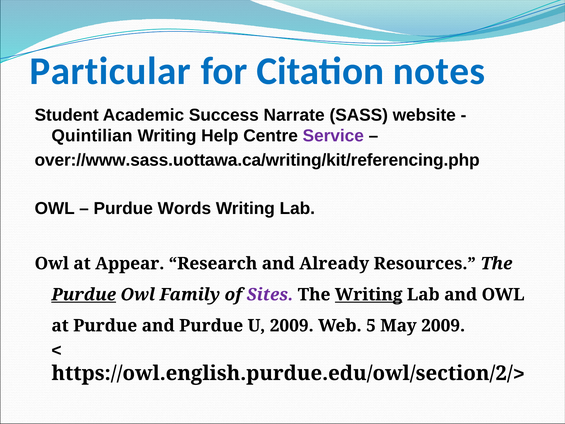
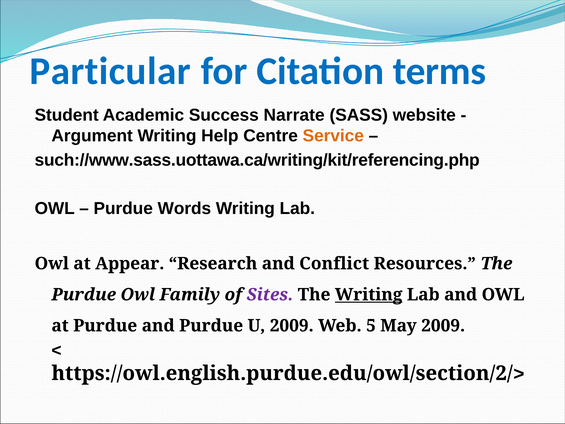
notes: notes -> terms (439, 71)
Quintilian: Quintilian -> Argument (92, 136)
Service colour: purple -> orange (333, 136)
over://www.sass.uottawa.ca/writing/kit/referencing.php: over://www.sass.uottawa.ca/writing/kit/referencing.php -> such://www.sass.uottawa.ca/writing/kit/referencing.php (257, 160)
Already: Already -> Conflict (334, 263)
Purdue underline: present -> none (84, 294)
